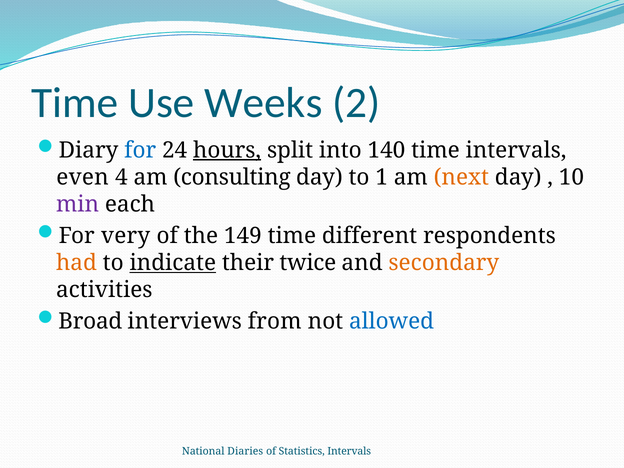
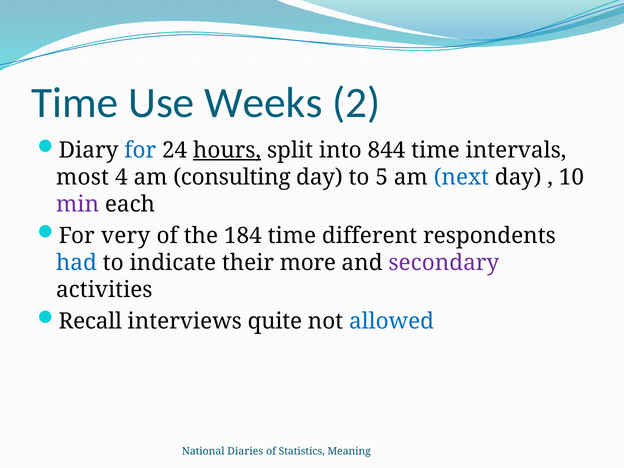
140: 140 -> 844 (386, 150)
even: even -> most (83, 177)
1: 1 -> 5 (382, 177)
next colour: orange -> blue (461, 177)
149: 149 -> 184 (243, 236)
had colour: orange -> blue (76, 263)
indicate underline: present -> none (173, 263)
twice: twice -> more (308, 263)
secondary colour: orange -> purple (444, 263)
Broad: Broad -> Recall (90, 321)
from: from -> quite (275, 321)
Statistics Intervals: Intervals -> Meaning (349, 451)
